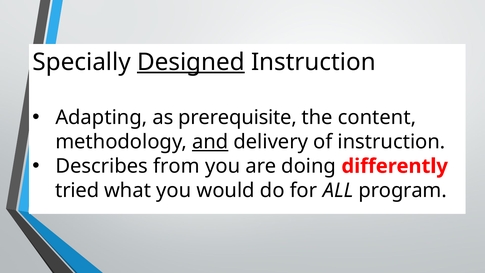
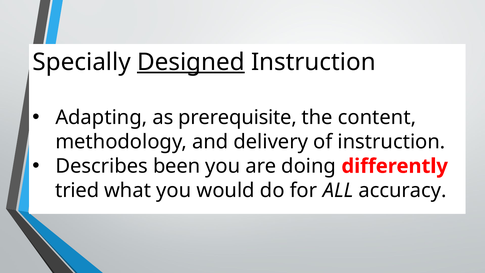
and underline: present -> none (210, 142)
from: from -> been (177, 166)
program: program -> accuracy (403, 190)
